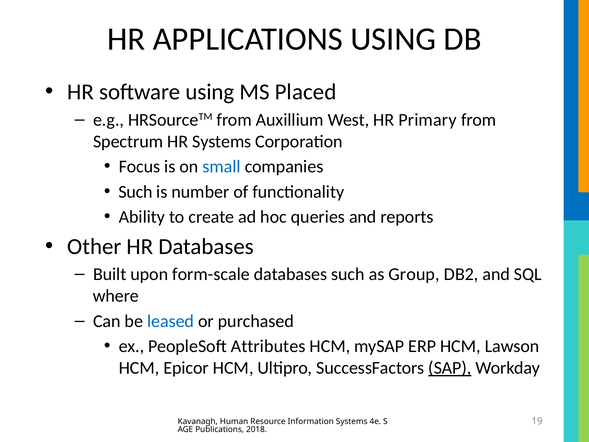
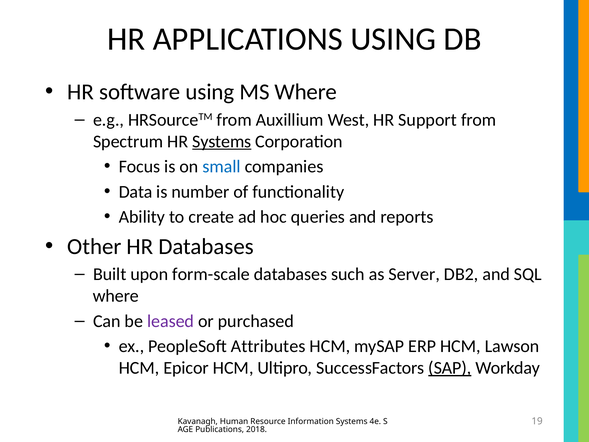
MS Placed: Placed -> Where (306, 92)
Primary: Primary -> Support (428, 120)
Systems underline: none -> present (222, 141)
Such: Such -> Data (136, 192)
Group: Group -> Server (414, 274)
leased colour: blue -> purple (171, 321)
